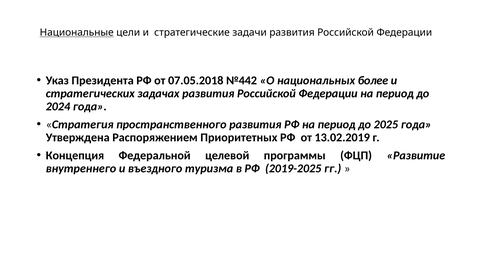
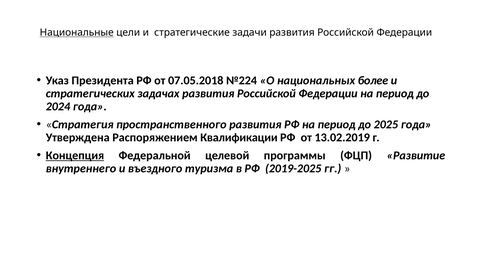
№442: №442 -> №224 (242, 80)
Приоритетных: Приоритетных -> Квалификации (239, 137)
Концепция underline: none -> present (75, 156)
